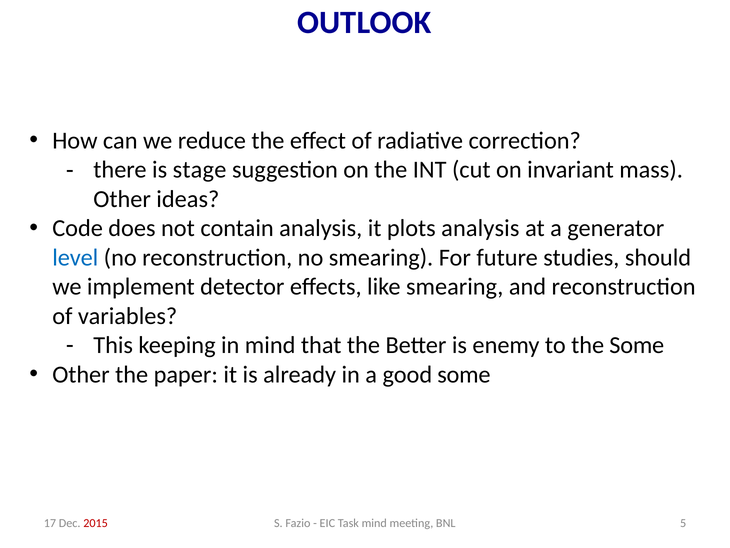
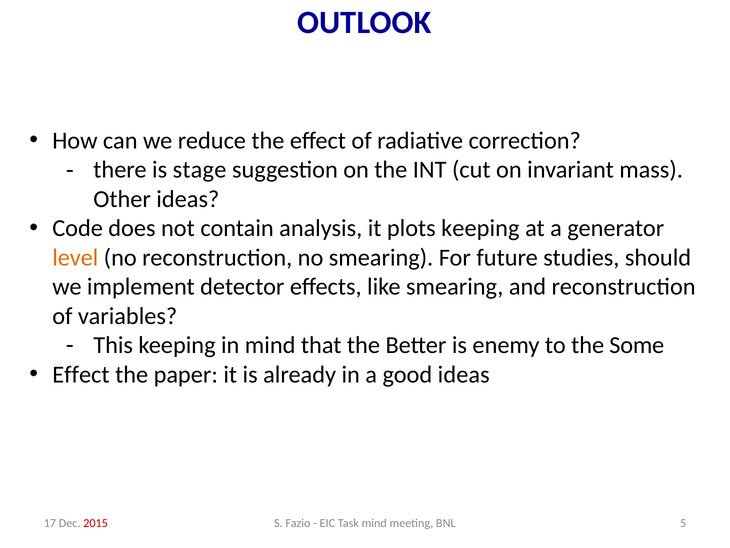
plots analysis: analysis -> keeping (480, 228)
level colour: blue -> orange (75, 257)
Other: Other -> Effect (81, 374)
good some: some -> ideas (464, 374)
